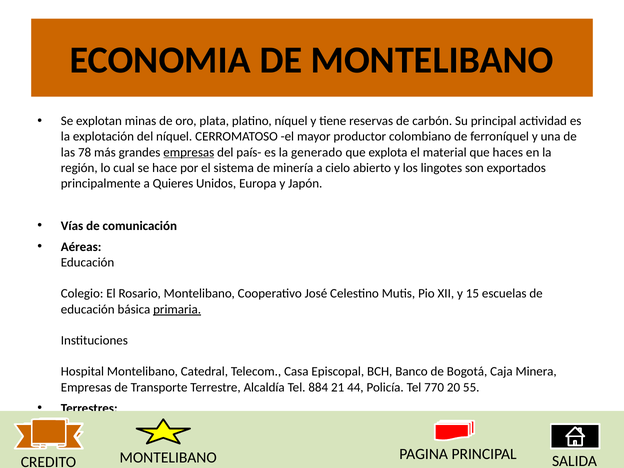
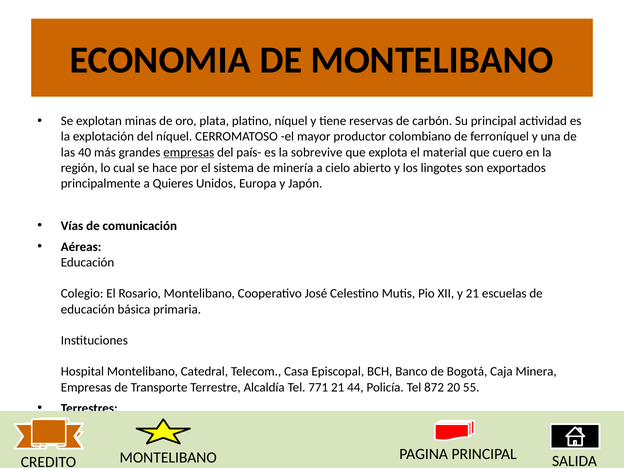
78: 78 -> 40 (85, 152)
generado: generado -> sobrevive (317, 152)
haces: haces -> cuero (508, 152)
y 15: 15 -> 21 (472, 294)
primaria underline: present -> none (177, 309)
884: 884 -> 771 (318, 387)
770: 770 -> 872 (434, 387)
